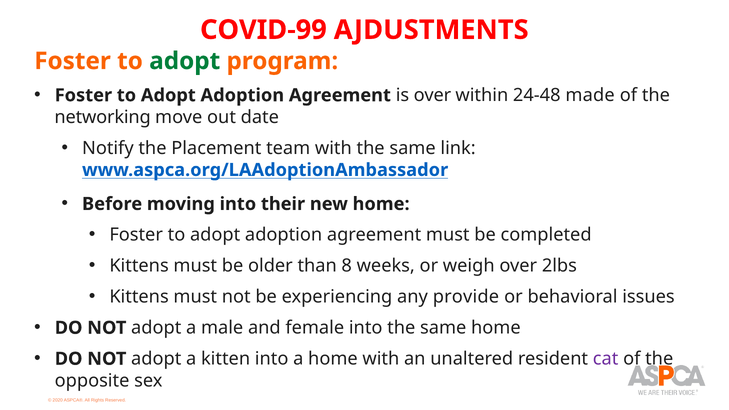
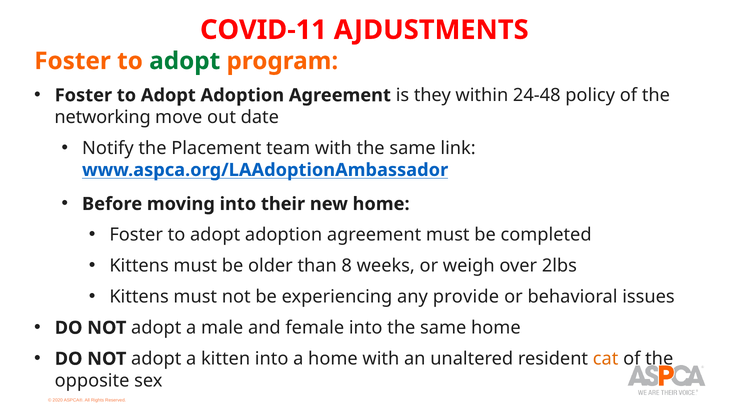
COVID-99: COVID-99 -> COVID-11 (263, 30)
is over: over -> they (432, 95)
made: made -> policy (590, 95)
cat colour: purple -> orange (606, 359)
